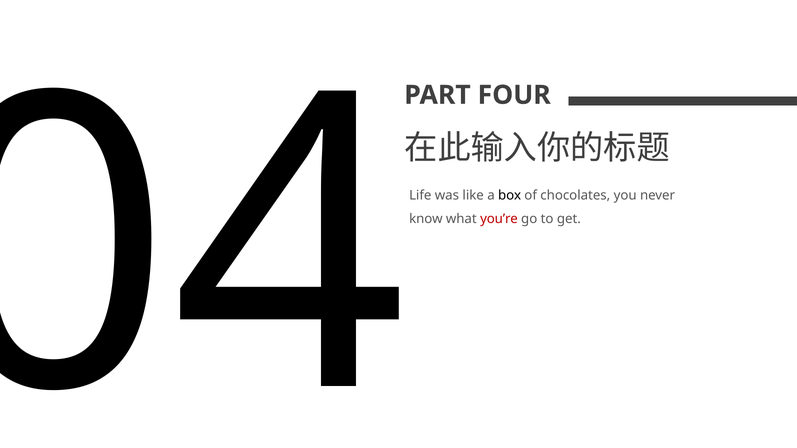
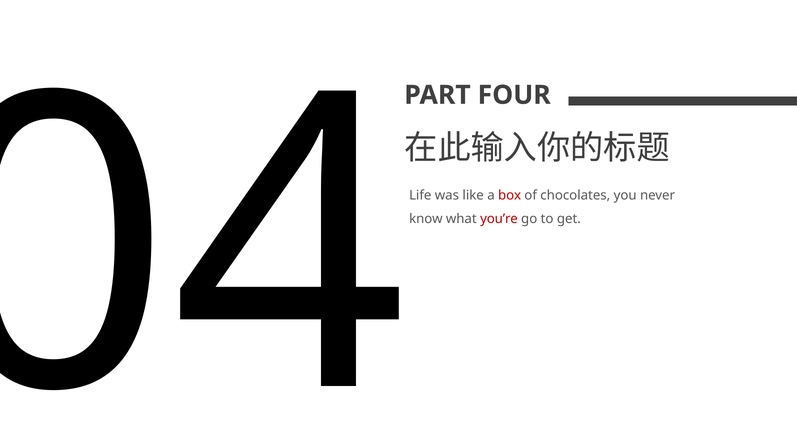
box colour: black -> red (510, 195)
